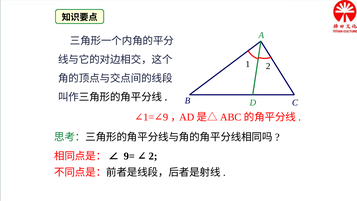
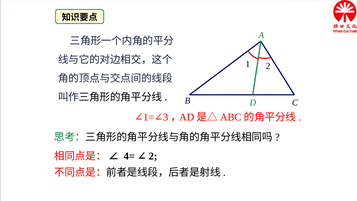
9: 9 -> 3 (165, 117)
9=: 9= -> 4= (129, 156)
